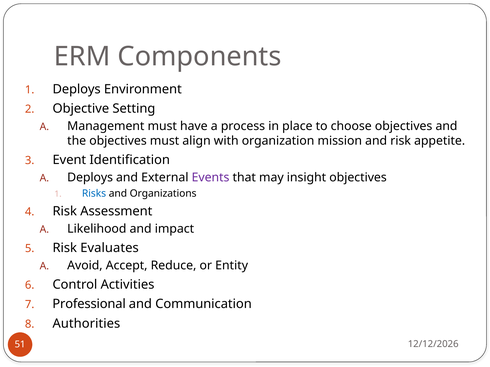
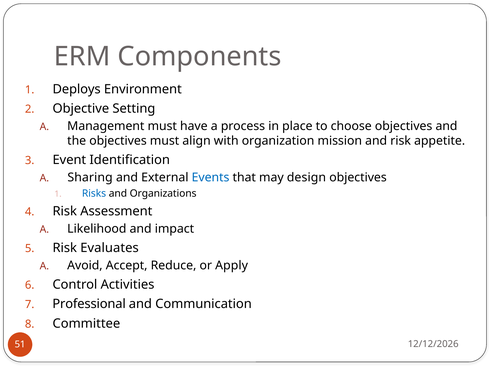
A Deploys: Deploys -> Sharing (90, 178)
Events colour: purple -> blue (211, 178)
insight: insight -> design (306, 178)
Entity: Entity -> Apply (232, 266)
Authorities: Authorities -> Committee (86, 324)
